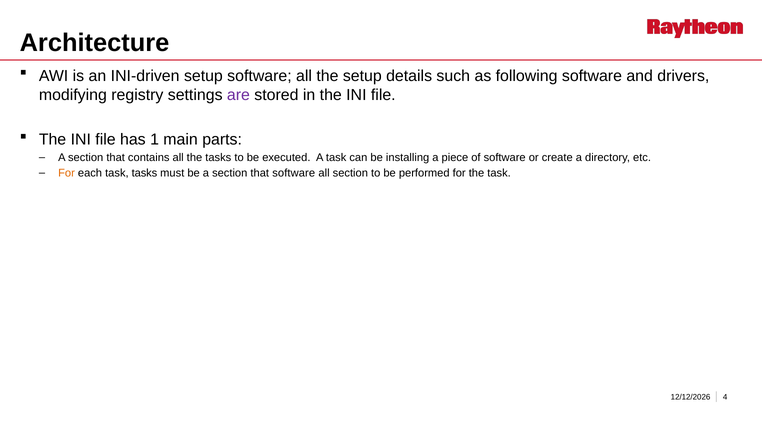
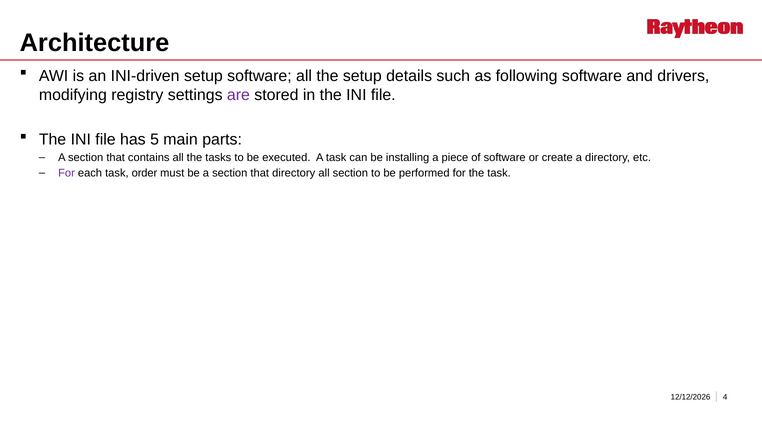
1: 1 -> 5 (155, 139)
For colour: orange -> purple (67, 173)
task tasks: tasks -> order (144, 173)
that software: software -> directory (294, 173)
